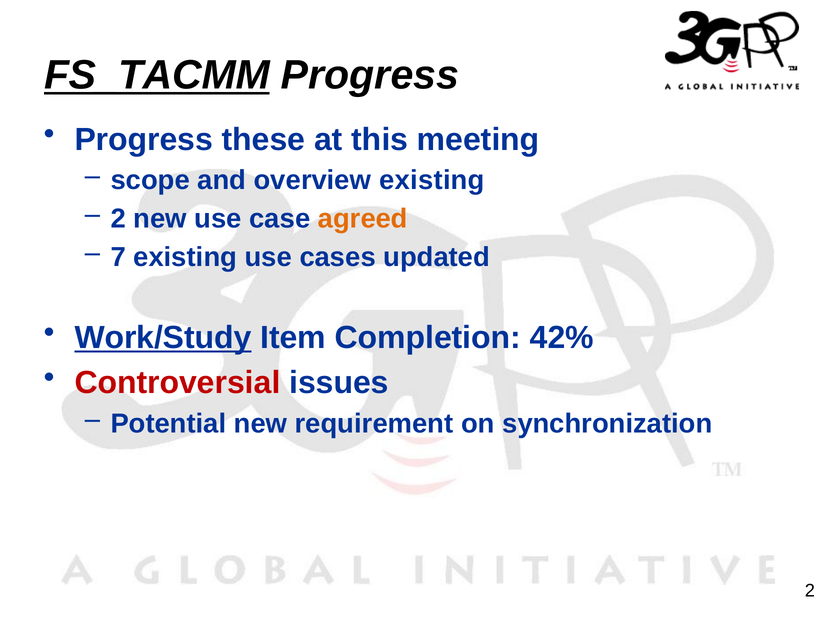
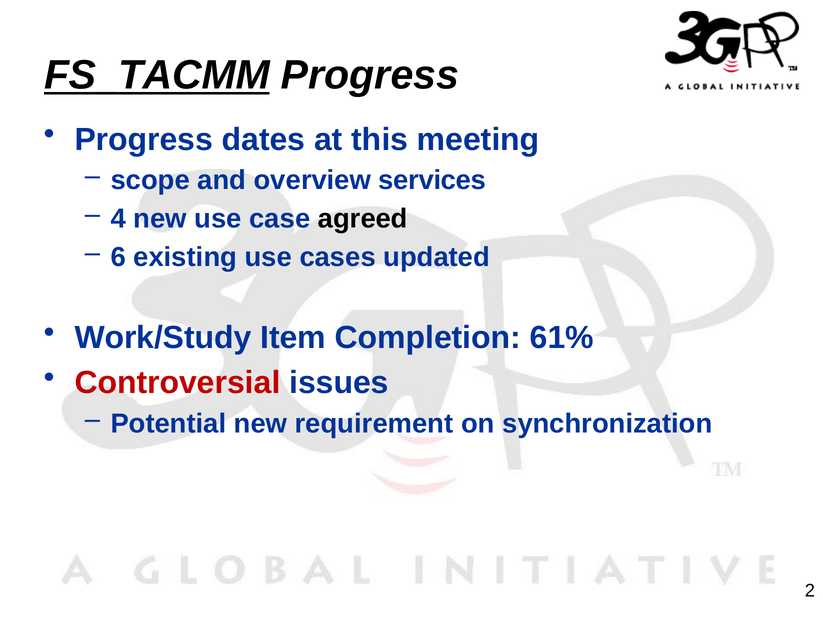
these: these -> dates (264, 140)
overview existing: existing -> services (432, 180)
2: 2 -> 4 (118, 219)
agreed colour: orange -> black (363, 219)
7: 7 -> 6 (118, 257)
Work/Study underline: present -> none (163, 338)
42%: 42% -> 61% (562, 338)
